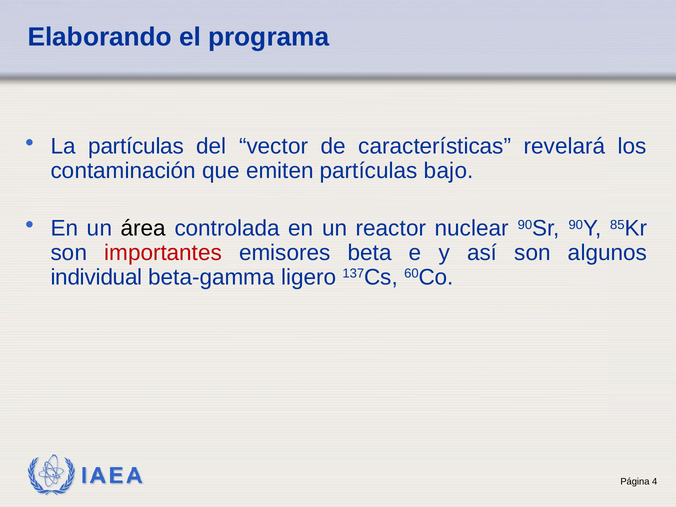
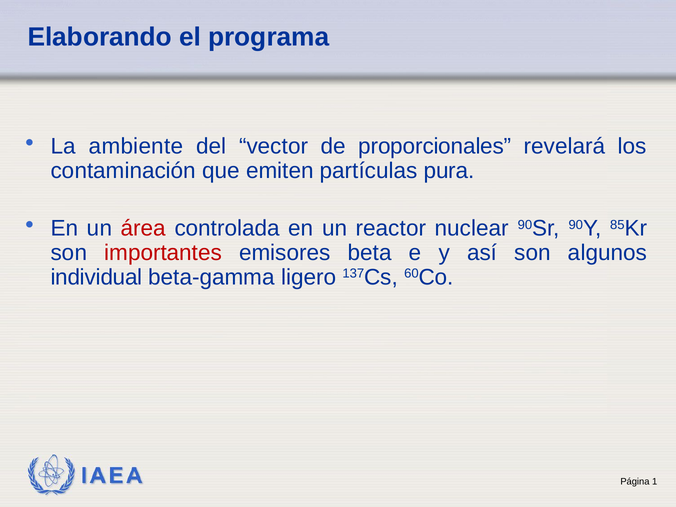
La partículas: partículas -> ambiente (136, 146)
características: características -> proporcionales (435, 146)
bajo: bajo -> pura (449, 171)
área colour: black -> red (143, 228)
4: 4 -> 1 (655, 481)
